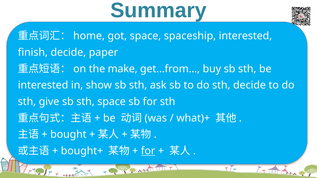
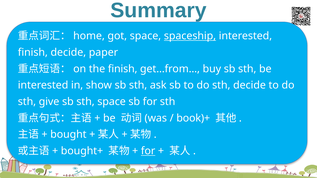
spaceship underline: none -> present (190, 36)
the make: make -> finish (123, 69)
what)+: what)+ -> book)+ (193, 118)
